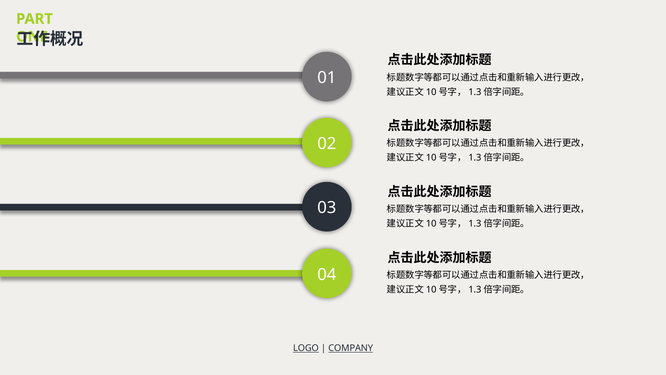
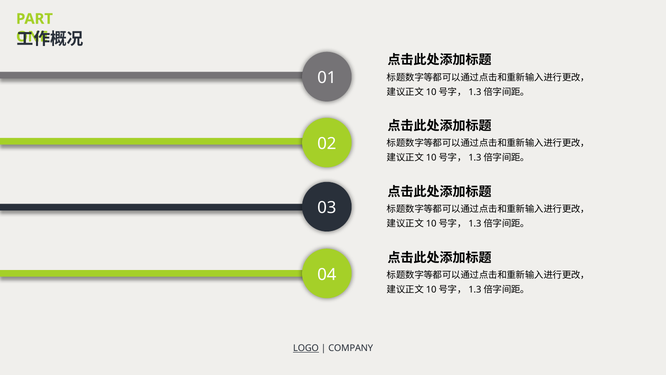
COMPANY underline: present -> none (351, 348)
